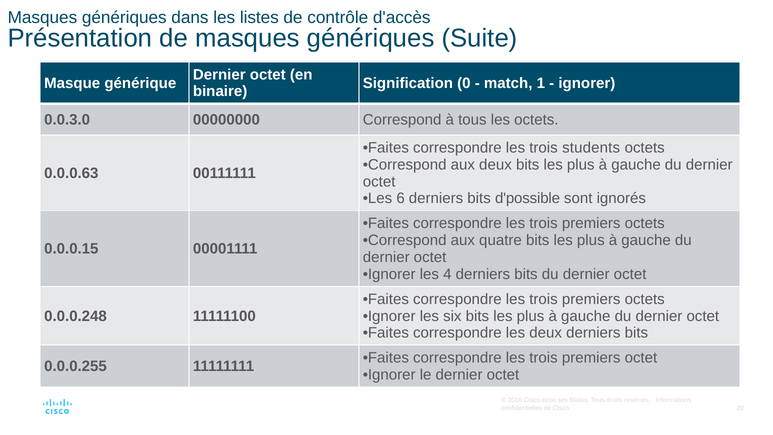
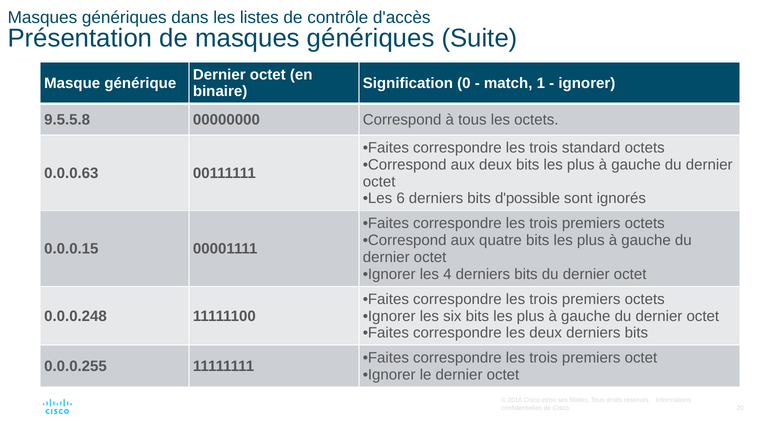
0.0.3.0: 0.0.3.0 -> 9.5.5.8 (67, 120)
students: students -> standard (591, 148)
